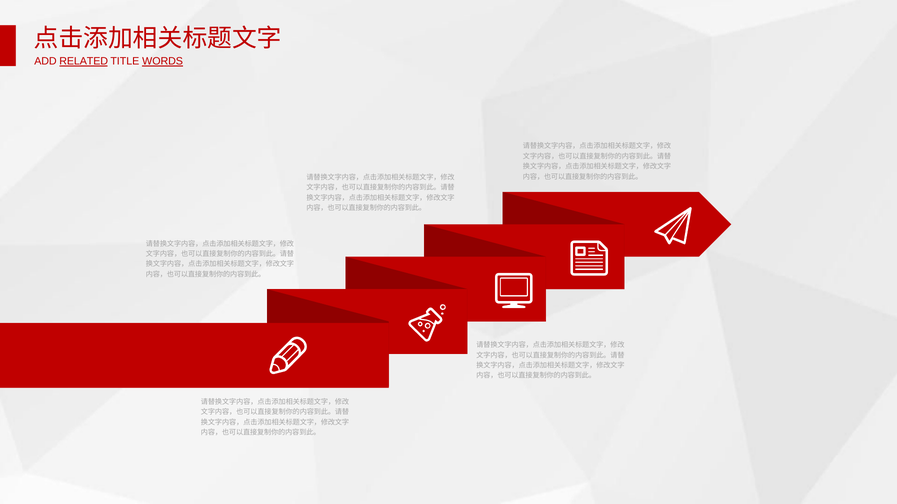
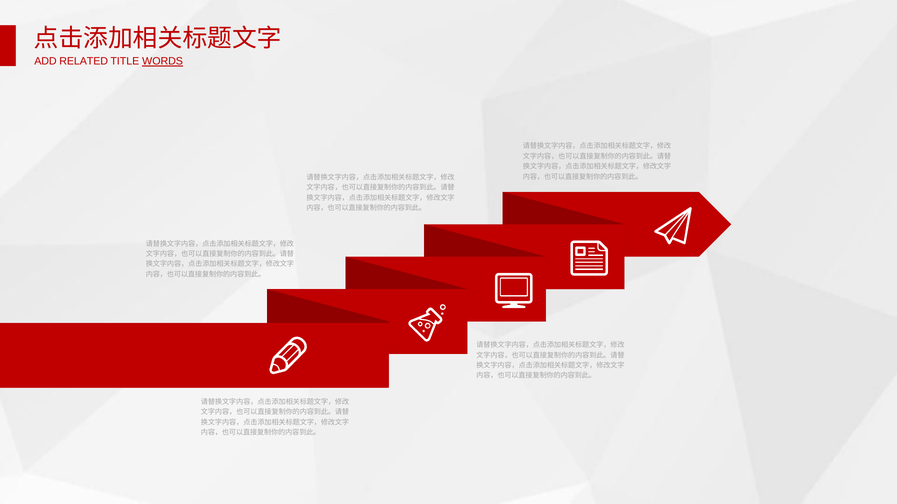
RELATED underline: present -> none (84, 61)
